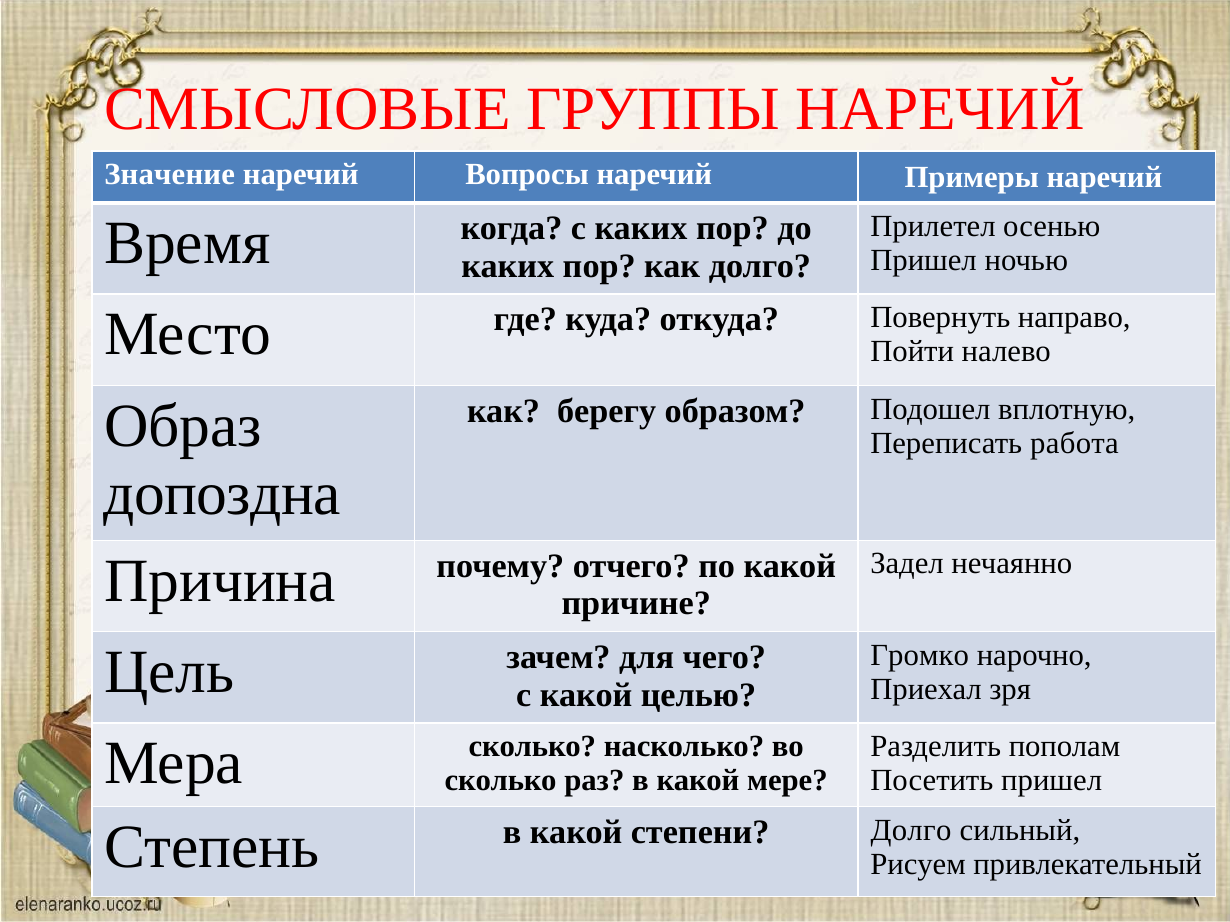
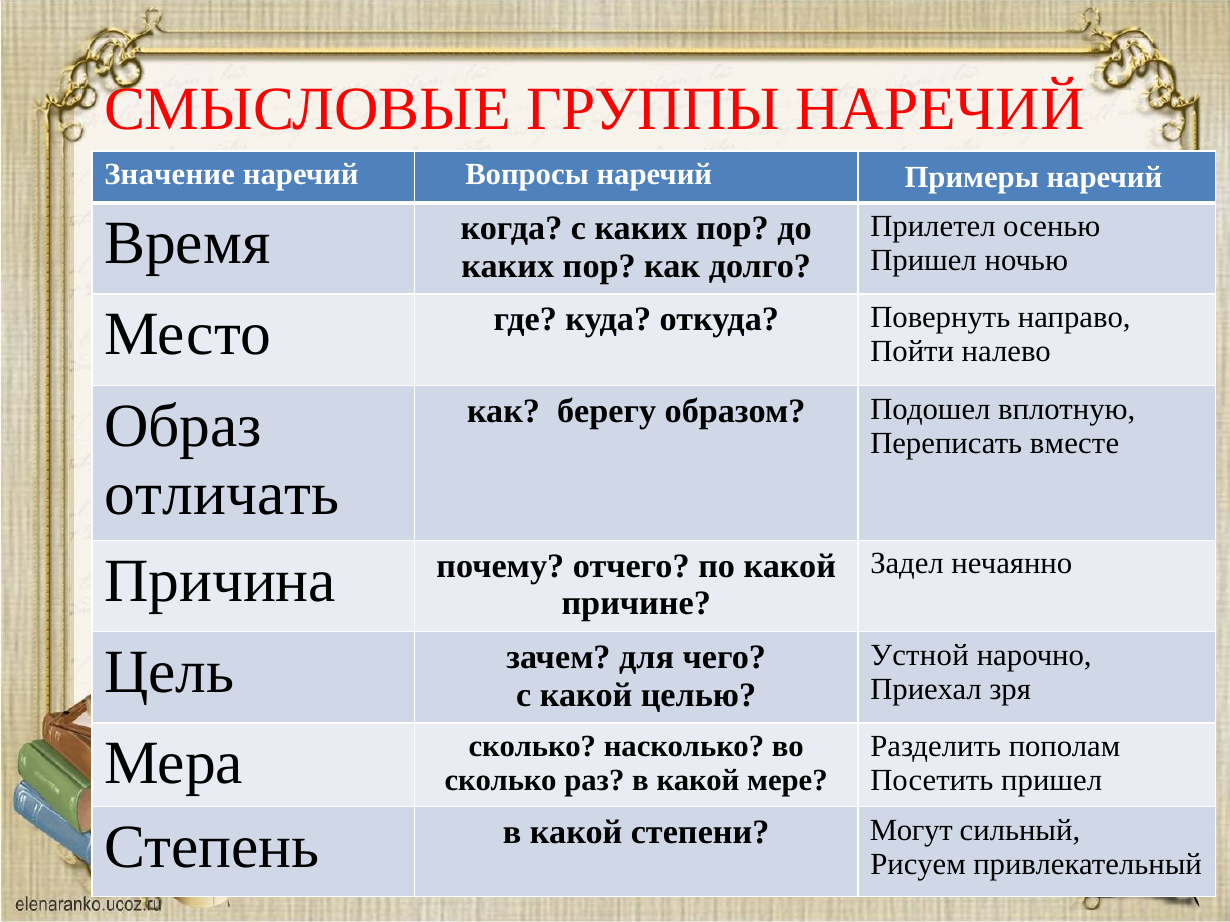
работа: работа -> вместе (1075, 443)
допоздна: допоздна -> отличать (222, 494)
Громко: Громко -> Устной (920, 656)
степени Долго: Долго -> Могут (911, 830)
